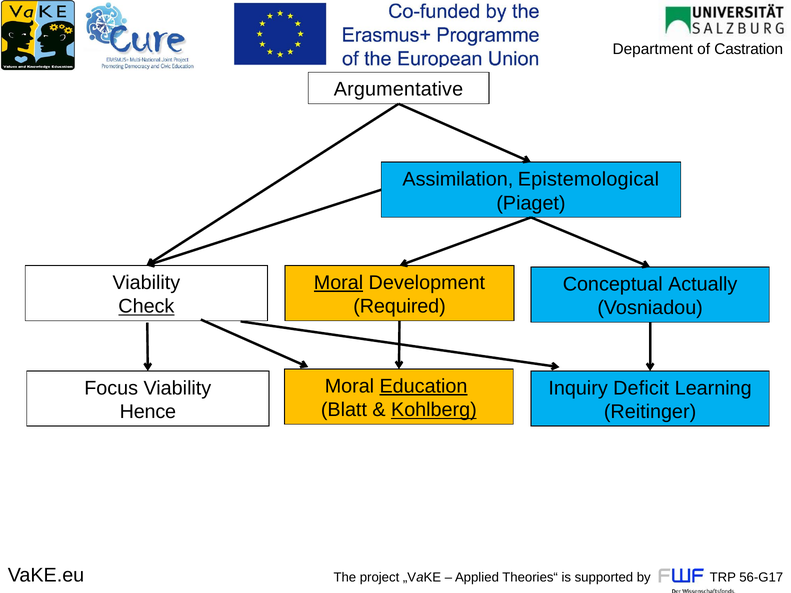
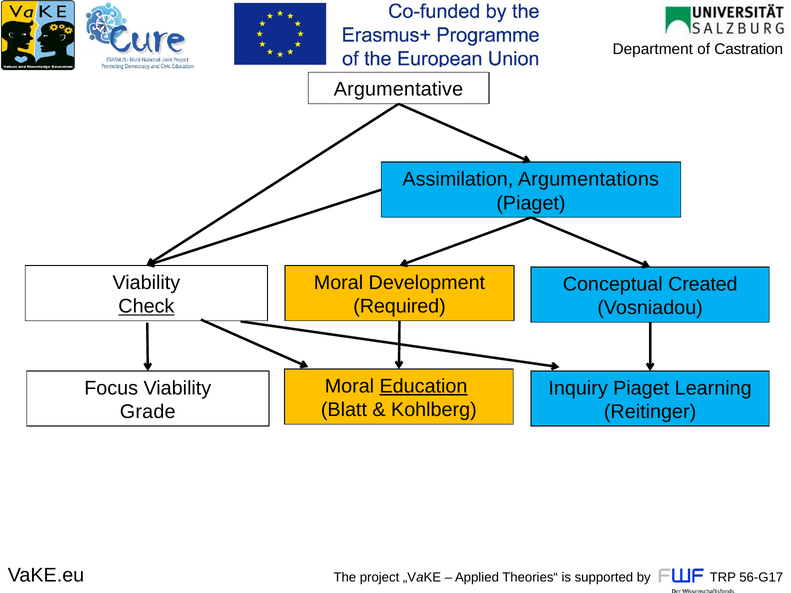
Epistemological: Epistemological -> Argumentations (588, 179)
Moral underline: present -> none (338, 283)
Actually: Actually -> Created (703, 284)
Inquiry Deficit: Deficit -> Piaget (641, 388)
Kohlberg underline: present -> none (434, 410)
Hence: Hence -> Grade (148, 412)
